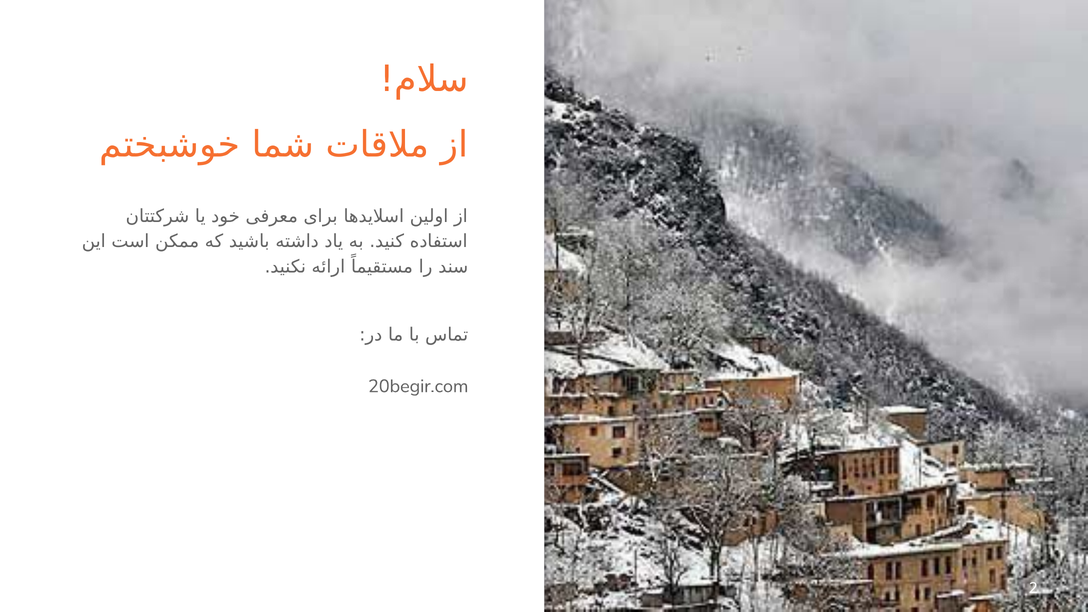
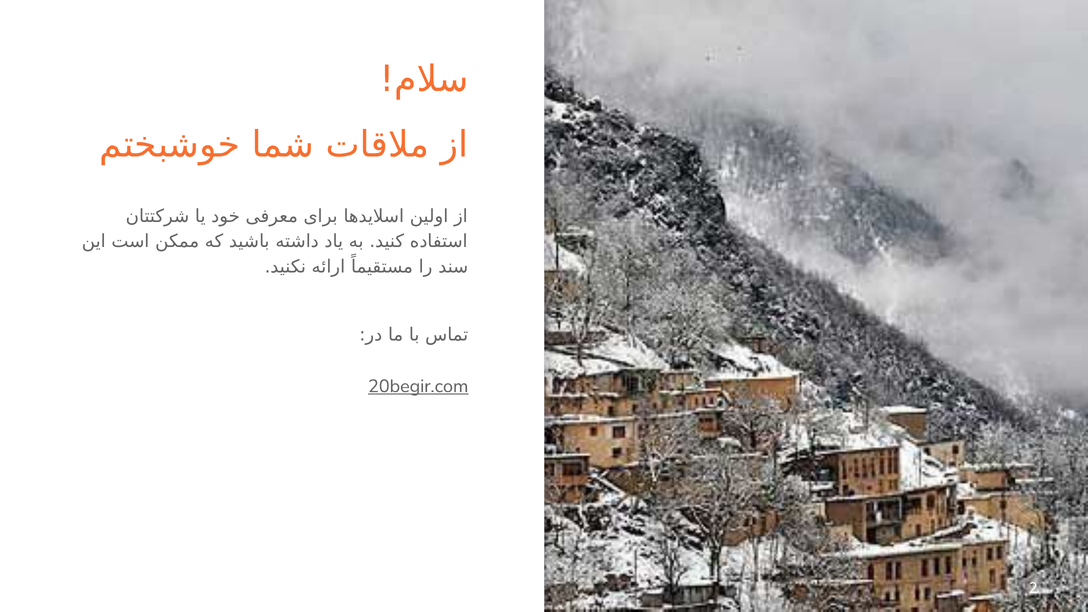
20begir.com underline: none -> present (418, 386)
